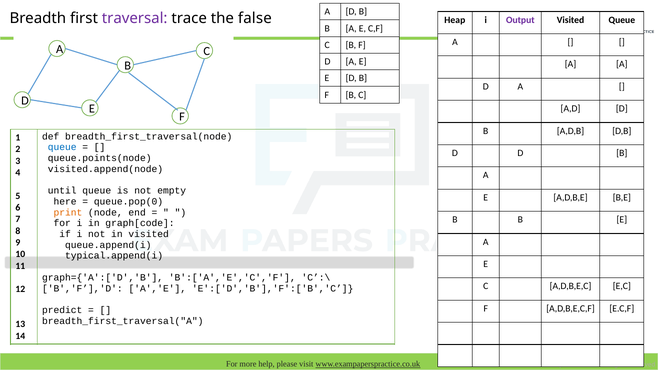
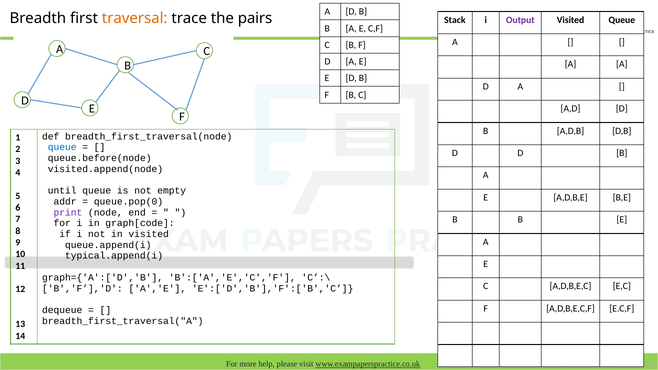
traversal colour: purple -> orange (135, 18)
false: false -> pairs (255, 18)
Heap: Heap -> Stack (455, 20)
queue.points(node: queue.points(node -> queue.before(node (100, 158)
here: here -> addr (65, 202)
print colour: orange -> purple (68, 212)
predict: predict -> dequeue (62, 310)
